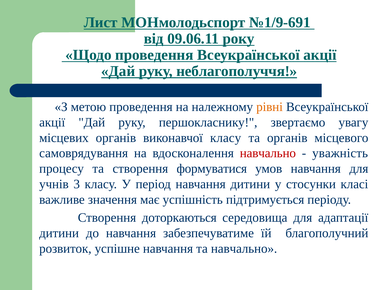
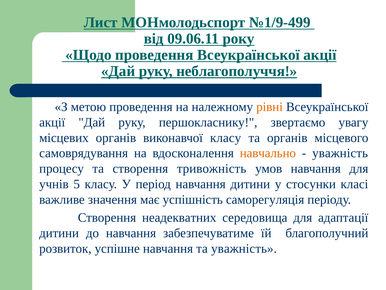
№1/9-691: №1/9-691 -> №1/9-499 (280, 22)
навчально colour: red -> orange (268, 153)
формуватися: формуватися -> тривожність (212, 168)
3: 3 -> 5 (77, 184)
підтримується: підтримується -> саморегуляція (265, 199)
доторкаються: доторкаються -> неадекватних (179, 217)
та навчально: навчально -> уважність (244, 248)
